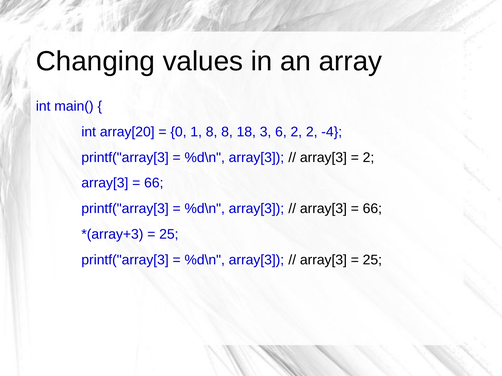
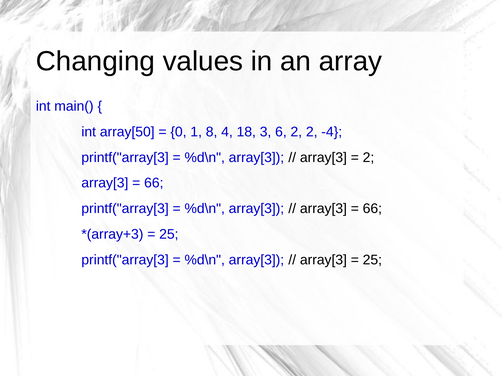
array[20: array[20 -> array[50 (127, 132)
8 8: 8 -> 4 (227, 132)
